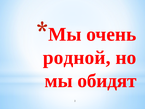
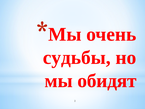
родной: родной -> судьбы (77, 57)
